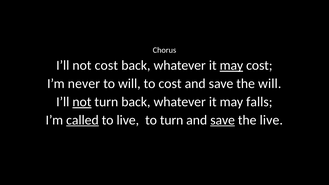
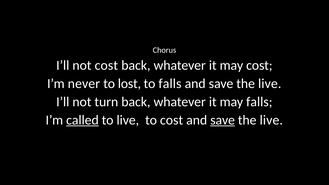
may underline: present -> none (231, 65)
to will: will -> lost (129, 84)
to cost: cost -> falls (170, 84)
will: will -> live (270, 84)
not underline: present -> none (82, 102)
to turn: turn -> cost (172, 120)
